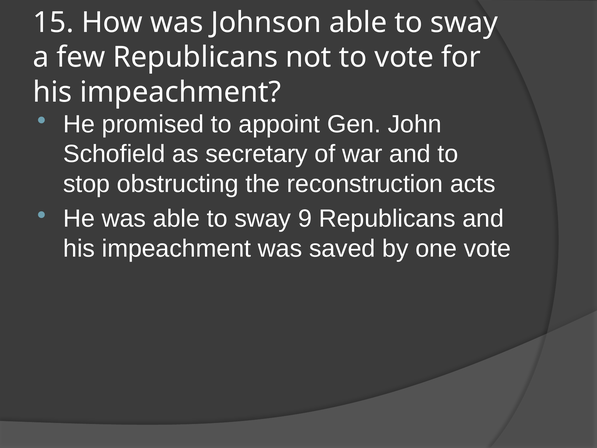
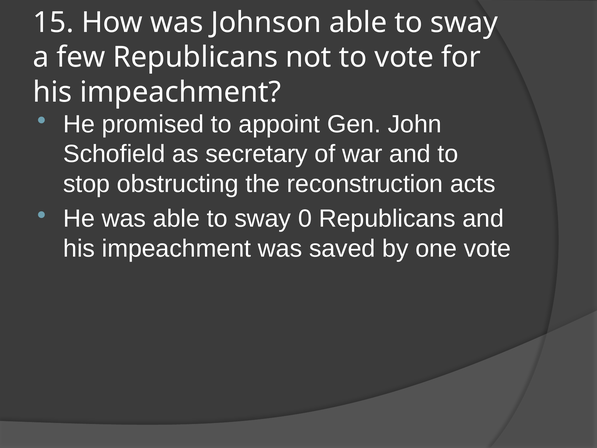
9: 9 -> 0 (305, 219)
